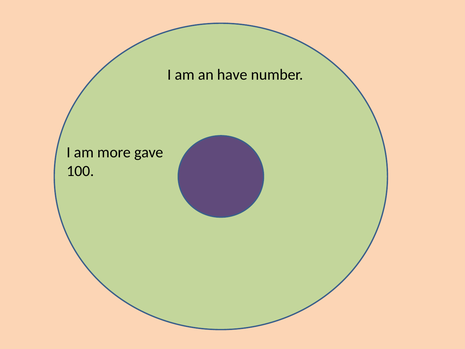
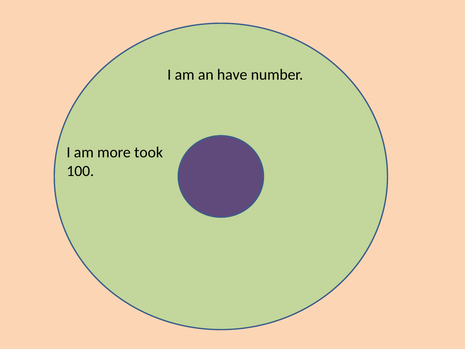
gave: gave -> took (149, 152)
